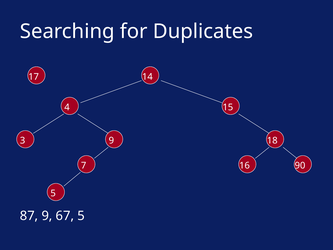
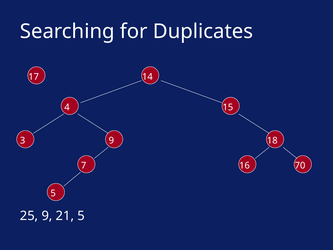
90: 90 -> 70 (300, 165)
87: 87 -> 25 (29, 216)
67: 67 -> 21 (65, 216)
